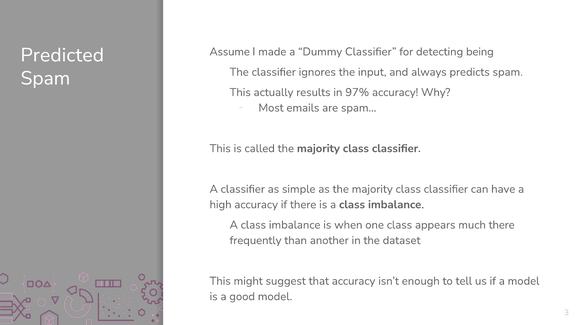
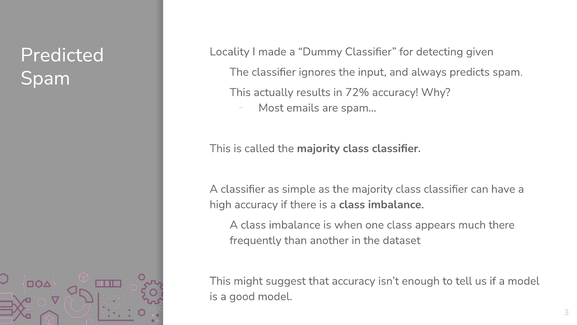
Assume: Assume -> Locality (230, 52)
being: being -> given (480, 52)
97%: 97% -> 72% (357, 92)
